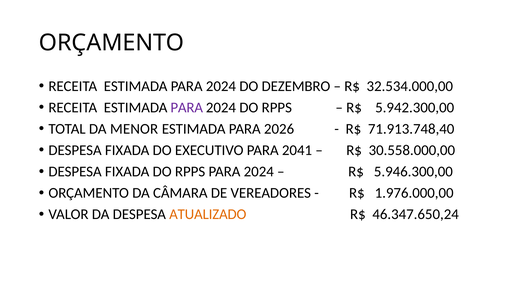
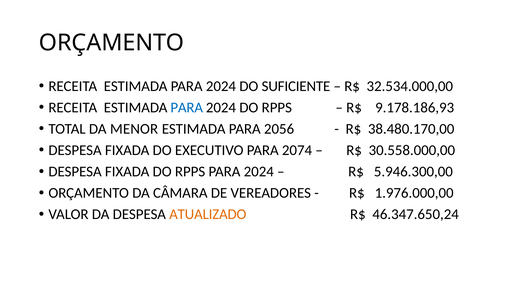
DEZEMBRO: DEZEMBRO -> SUFICIENTE (296, 86)
PARA colour: purple -> blue (187, 108)
5.942.300,00: 5.942.300,00 -> 9.178.186,93 (415, 108)
2026: 2026 -> 2056 (279, 129)
71.913.748,40: 71.913.748,40 -> 38.480.170,00 (411, 129)
2041: 2041 -> 2074 (297, 150)
